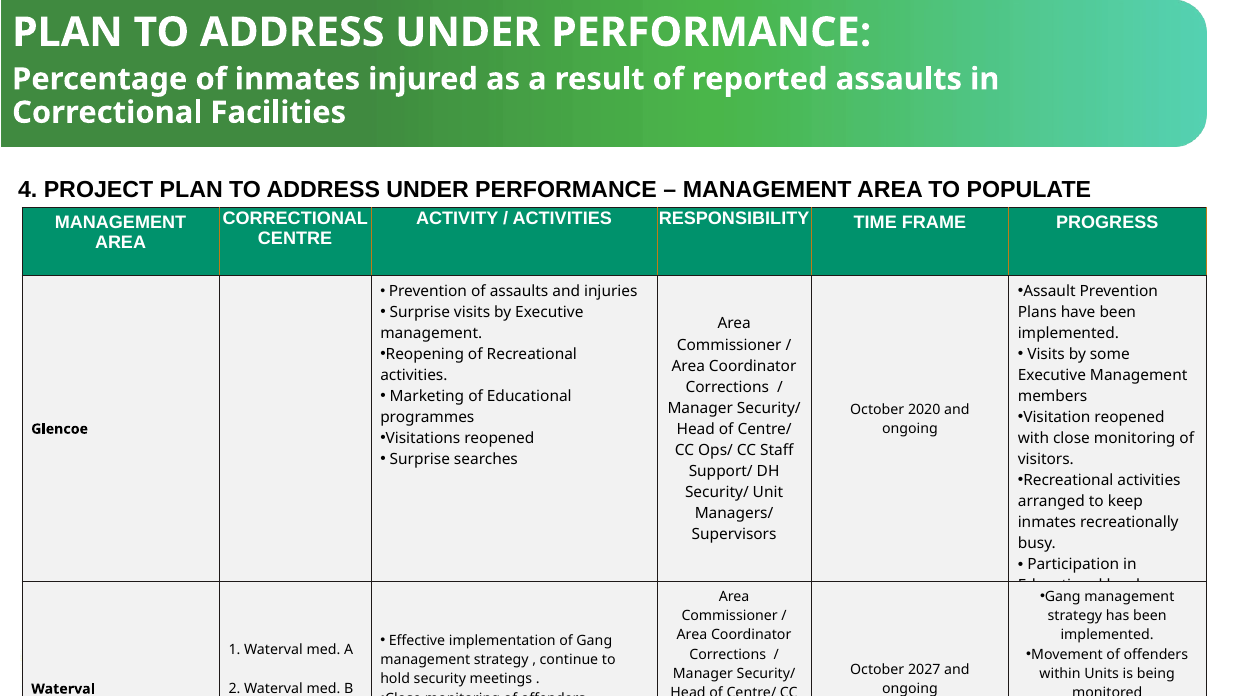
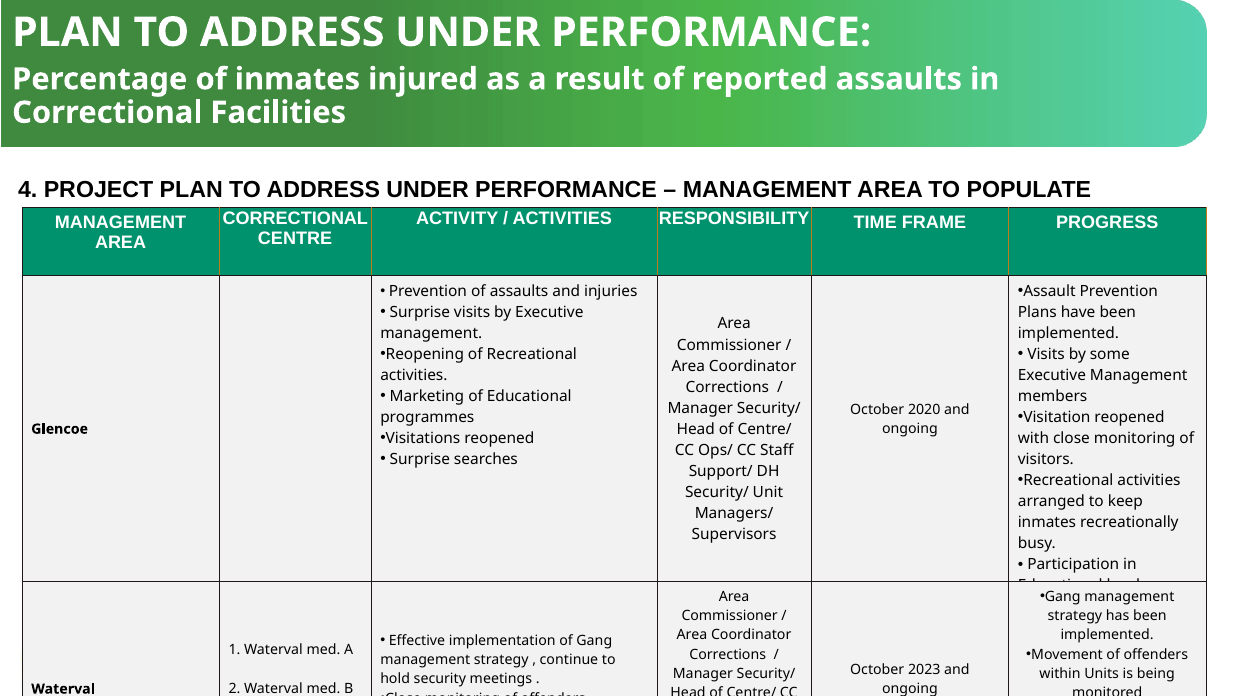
2027: 2027 -> 2023 (924, 669)
